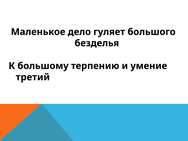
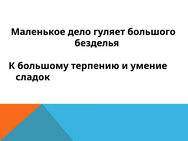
третий: третий -> сладок (33, 77)
